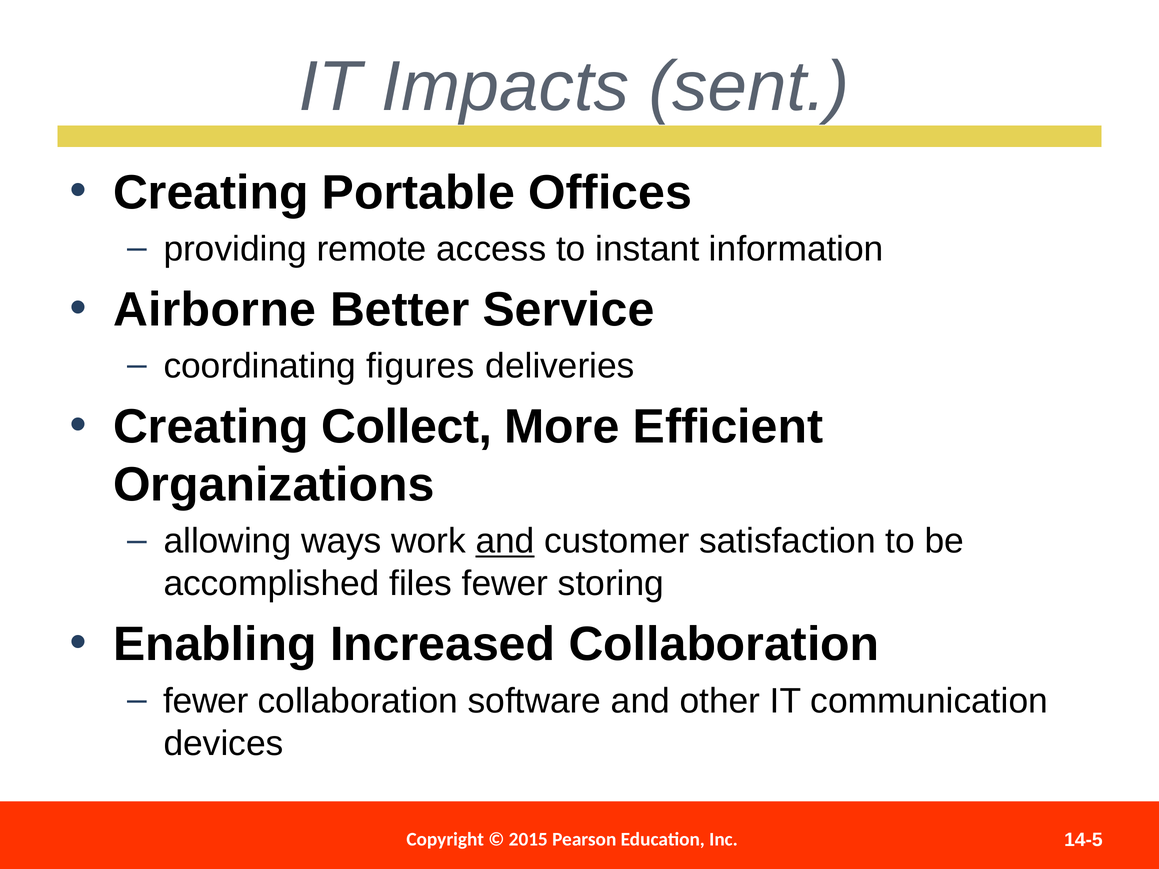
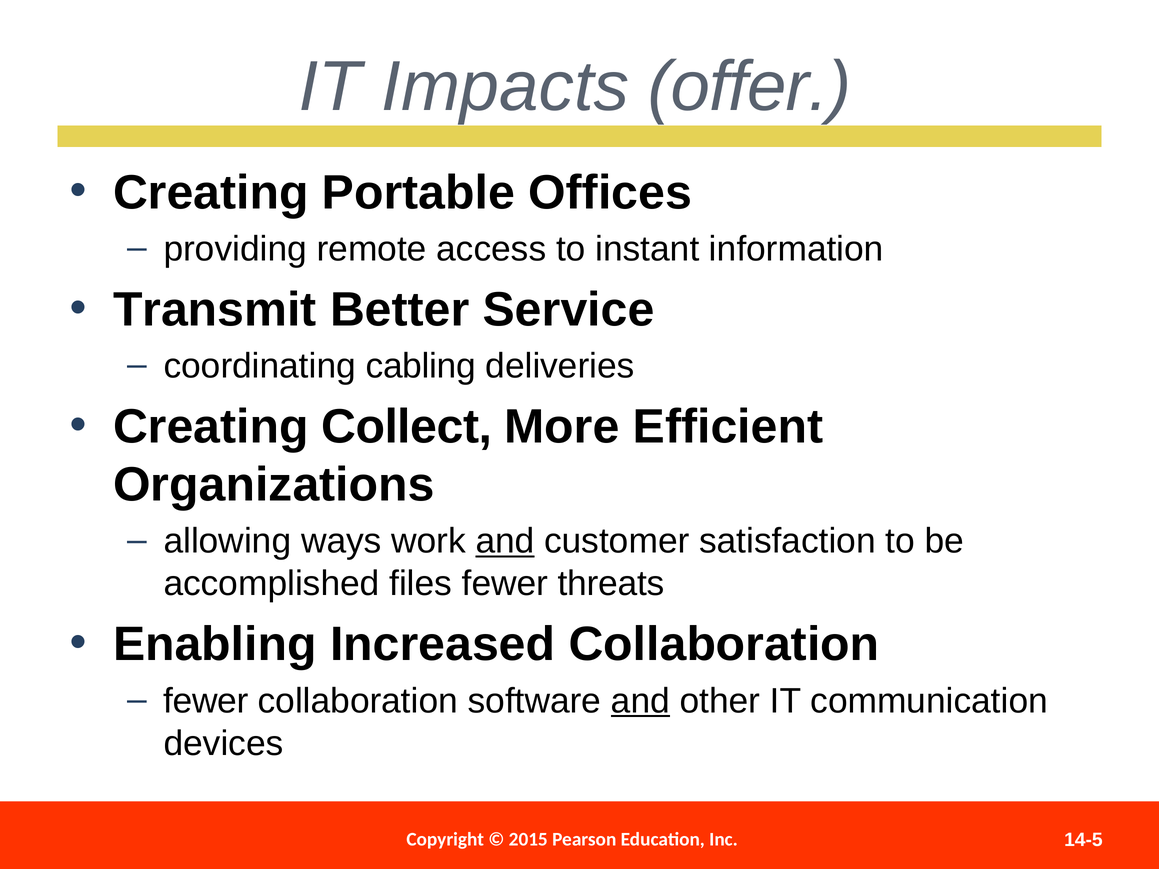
sent: sent -> offer (749, 87)
Airborne: Airborne -> Transmit (215, 310)
figures: figures -> cabling (421, 366)
storing: storing -> threats (611, 584)
and underline: none -> present (640, 701)
